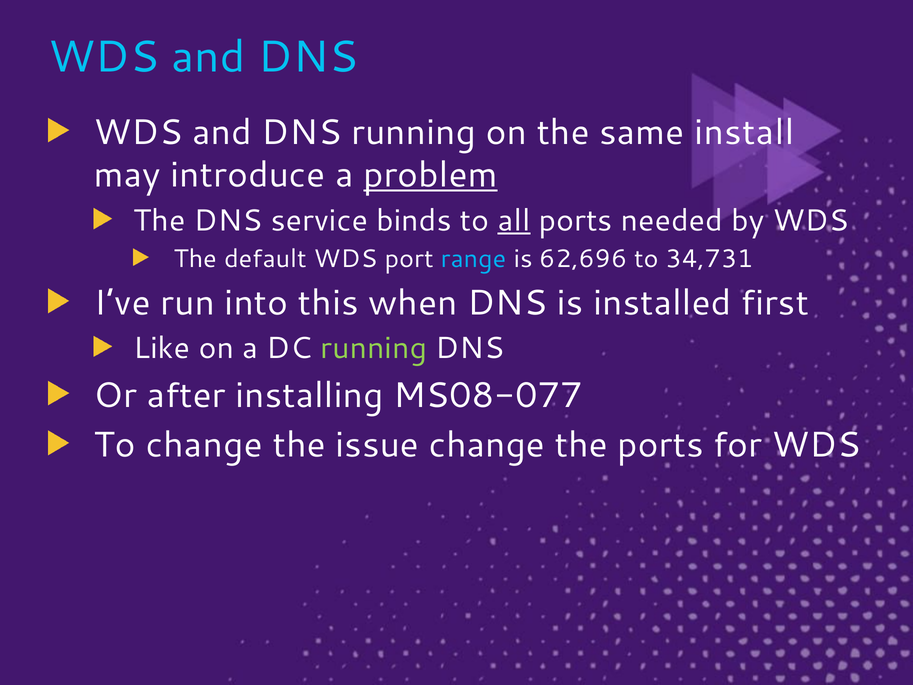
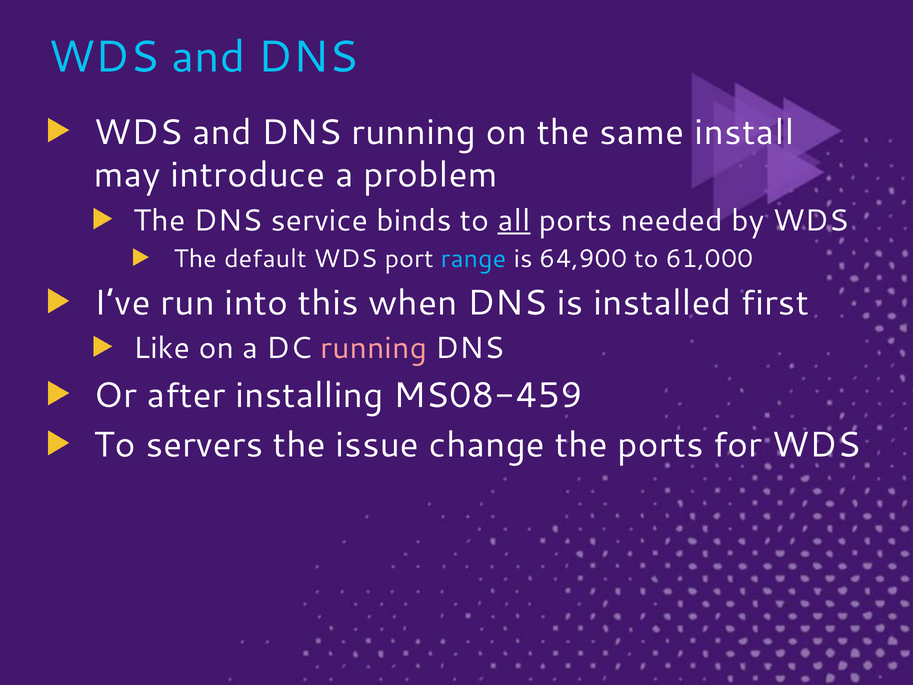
problem underline: present -> none (430, 175)
62,696: 62,696 -> 64,900 (583, 259)
34,731: 34,731 -> 61,000 (709, 259)
running colour: light green -> pink (374, 348)
MS08-077: MS08-077 -> MS08-459 (488, 395)
To change: change -> servers (204, 445)
